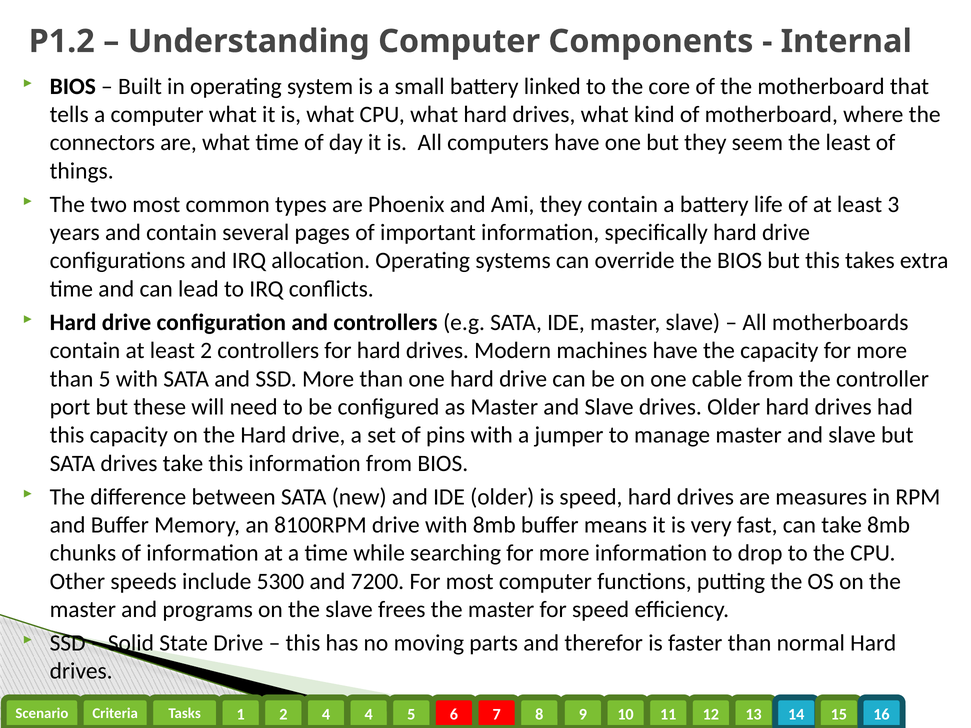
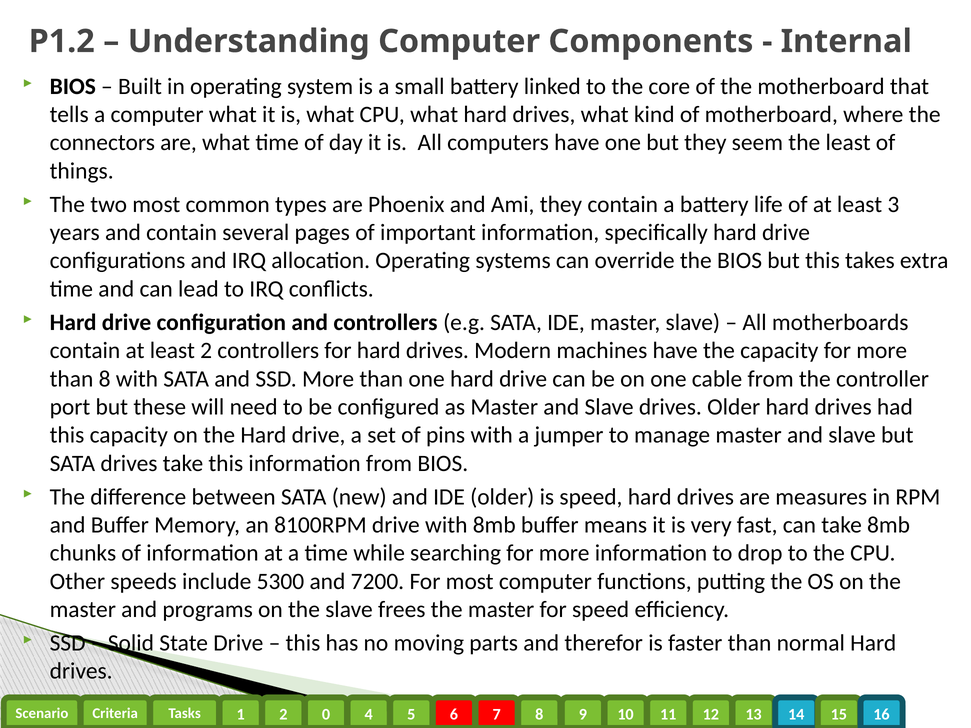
than 5: 5 -> 8 (105, 379)
2 4: 4 -> 0 (326, 715)
